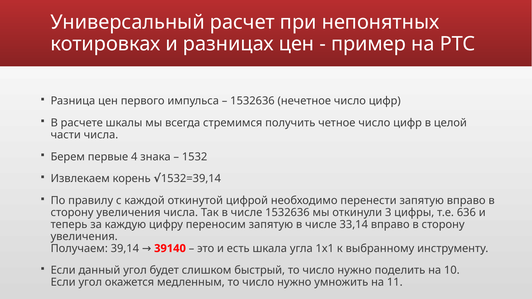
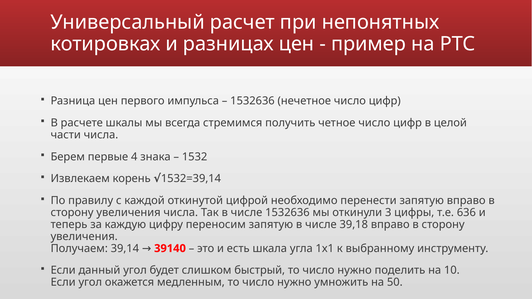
33,14: 33,14 -> 39,18 (354, 225)
11: 11 -> 50 (395, 283)
